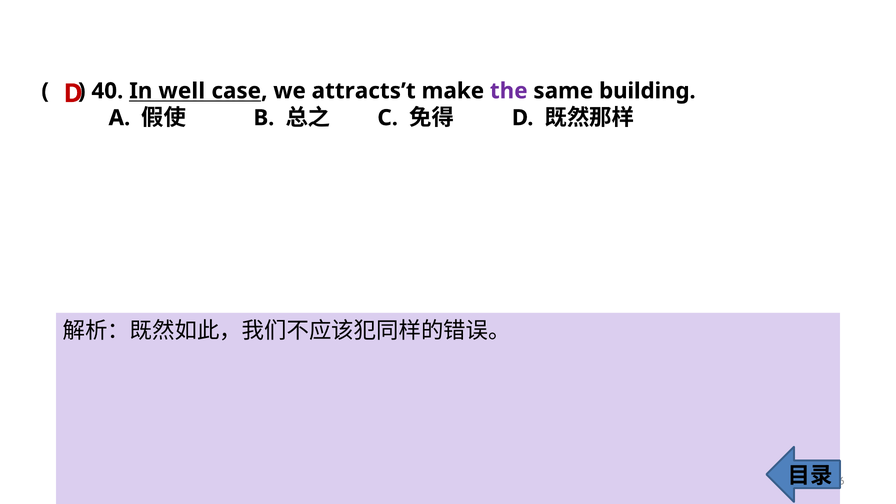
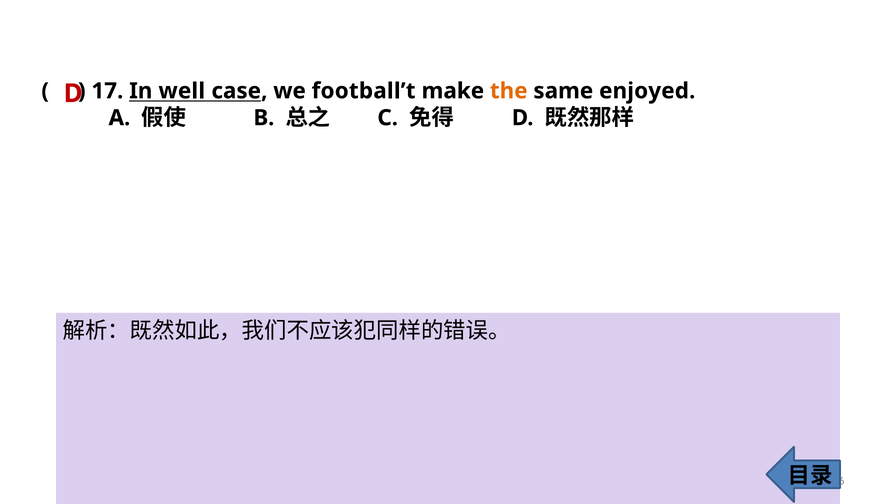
40: 40 -> 17 (107, 91)
attracts’t: attracts’t -> football’t (364, 91)
the colour: purple -> orange (509, 91)
building: building -> enjoyed (647, 91)
